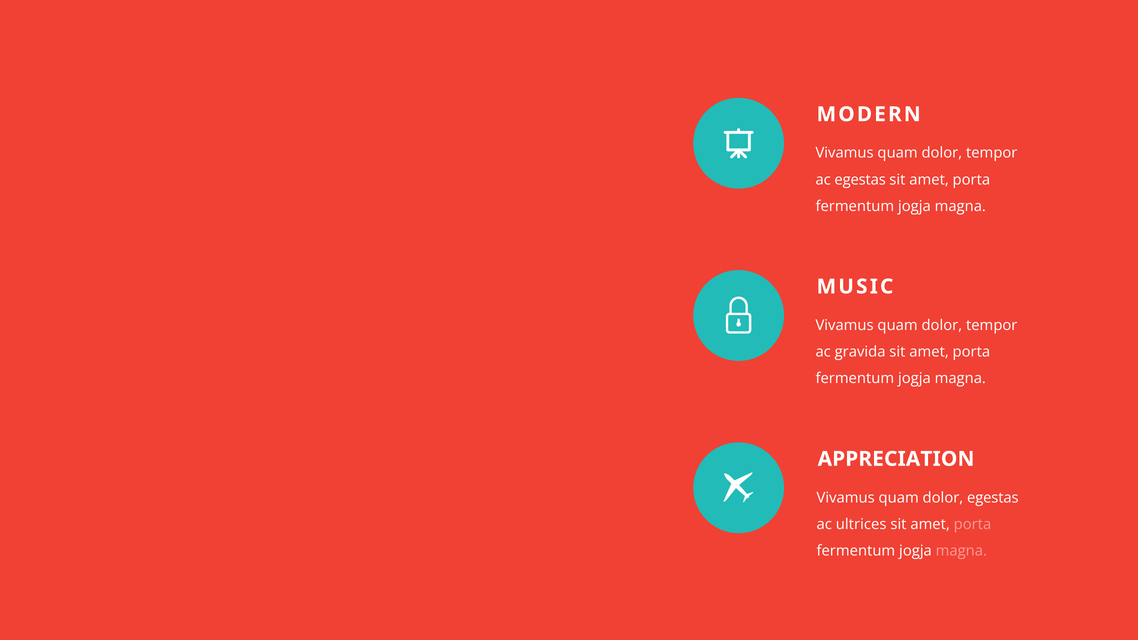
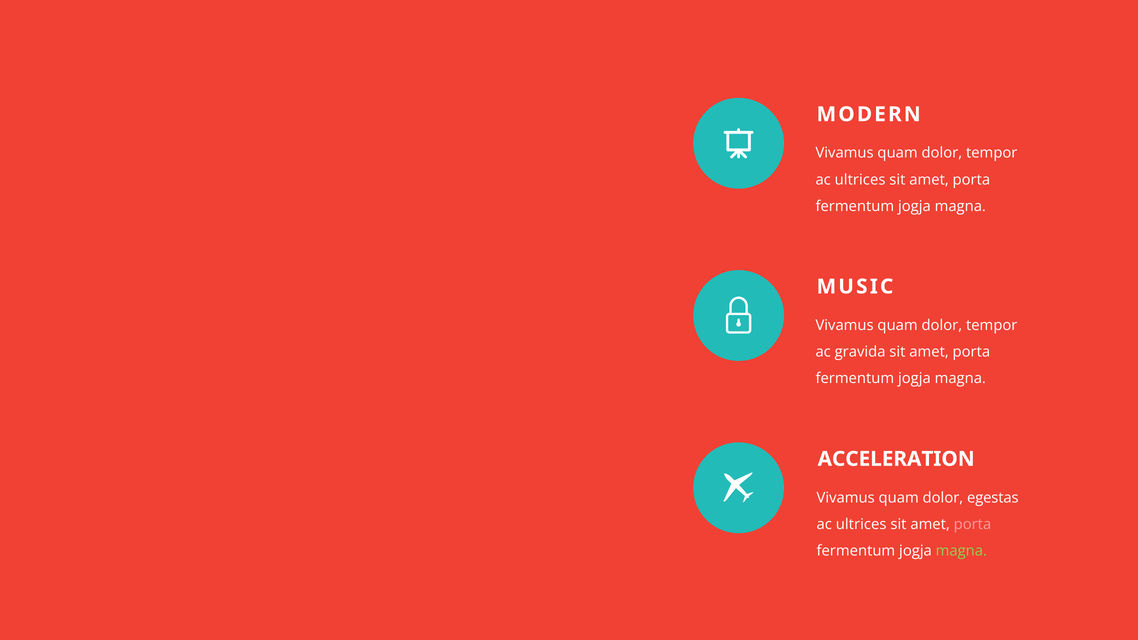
egestas: egestas -> ultrices (860, 180)
APPRECIATION: APPRECIATION -> ACCELERATION (896, 459)
magna colour: pink -> light green (961, 551)
